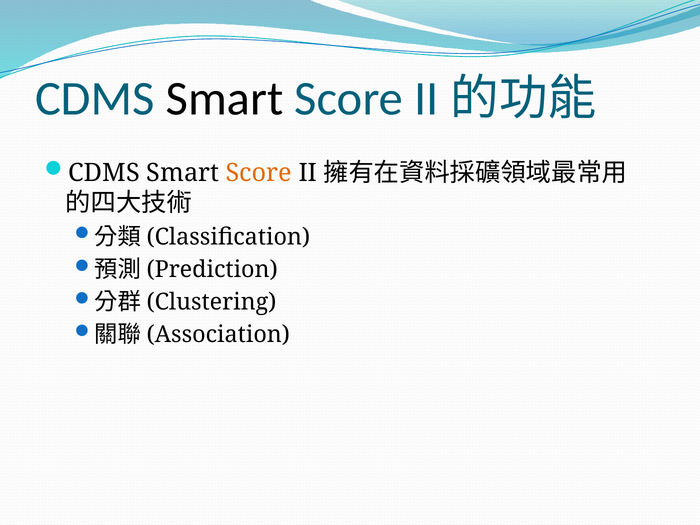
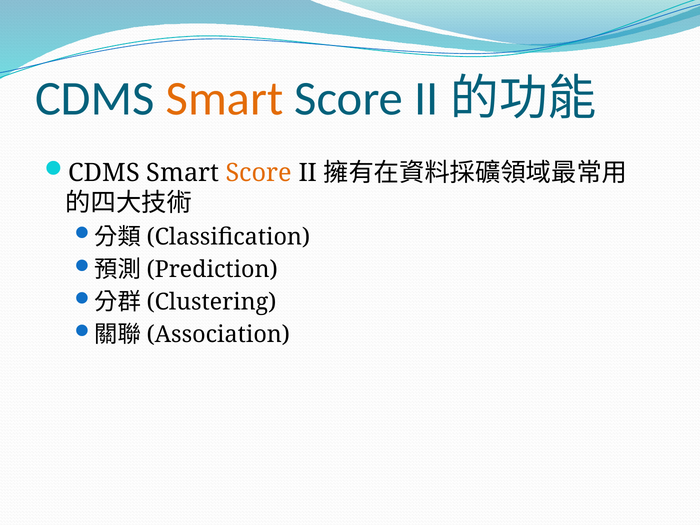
Smart colour: black -> orange (225, 99)
